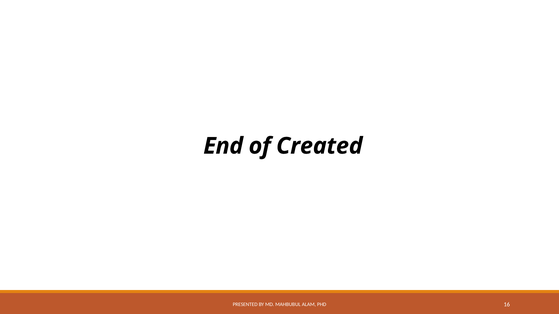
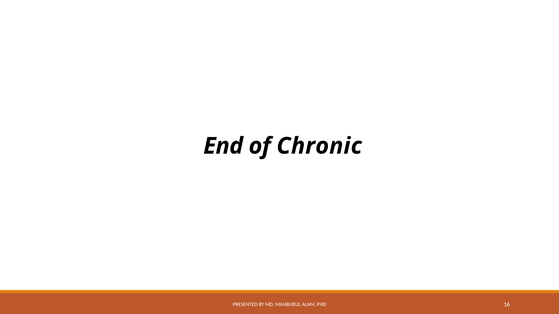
Created: Created -> Chronic (319, 146)
